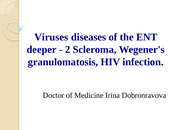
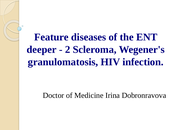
Viruses: Viruses -> Feature (51, 37)
